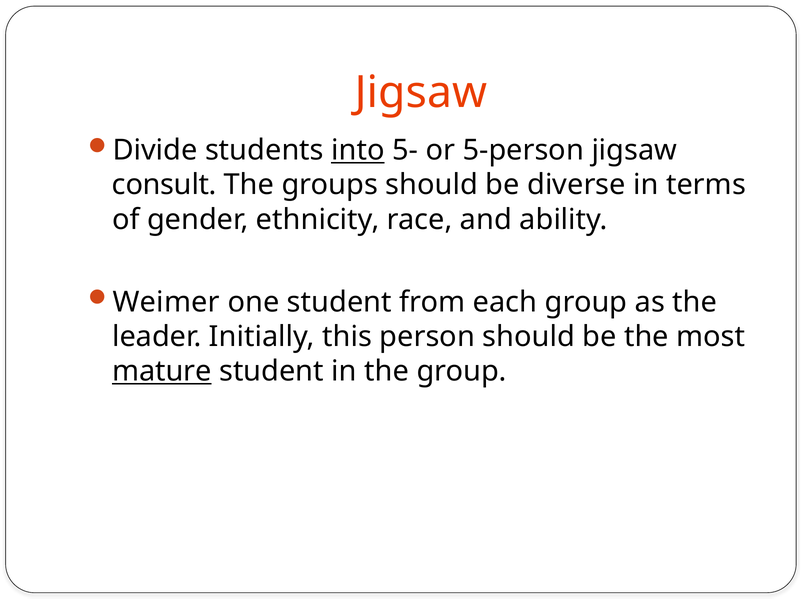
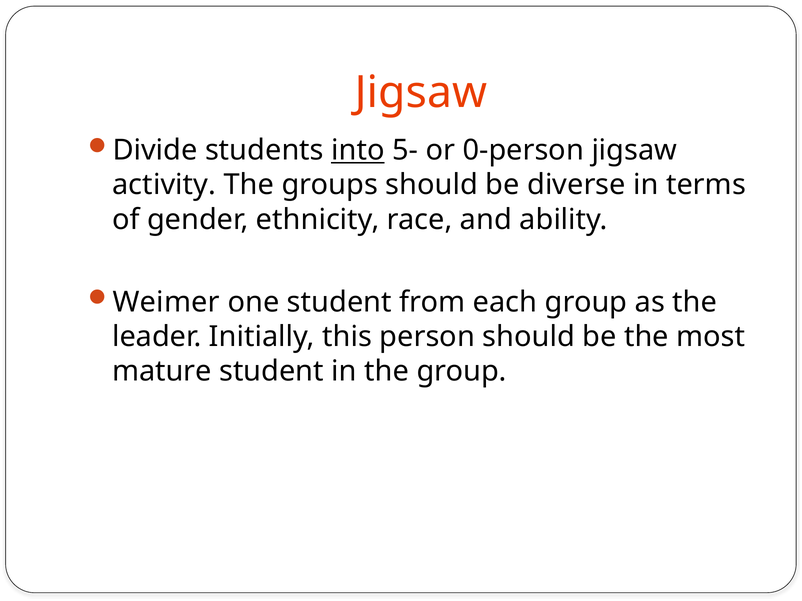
5-person: 5-person -> 0-person (523, 150)
consult: consult -> activity (164, 185)
mature underline: present -> none (162, 372)
